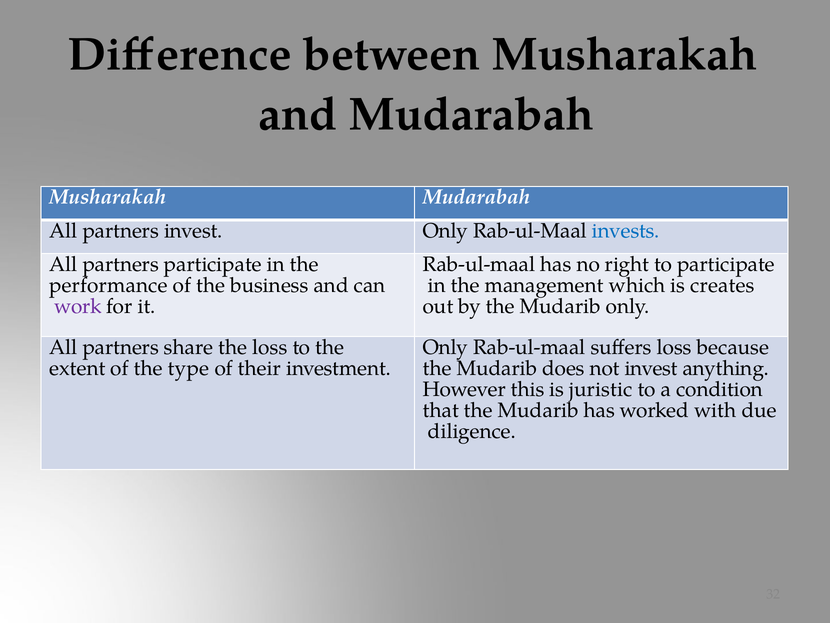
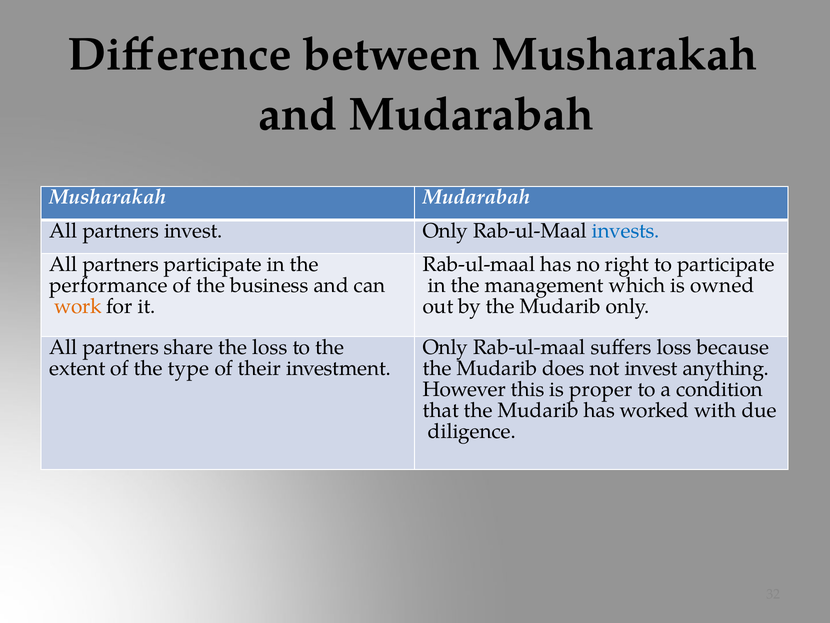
creates: creates -> owned (722, 285)
work colour: purple -> orange (78, 306)
juristic: juristic -> proper (601, 389)
